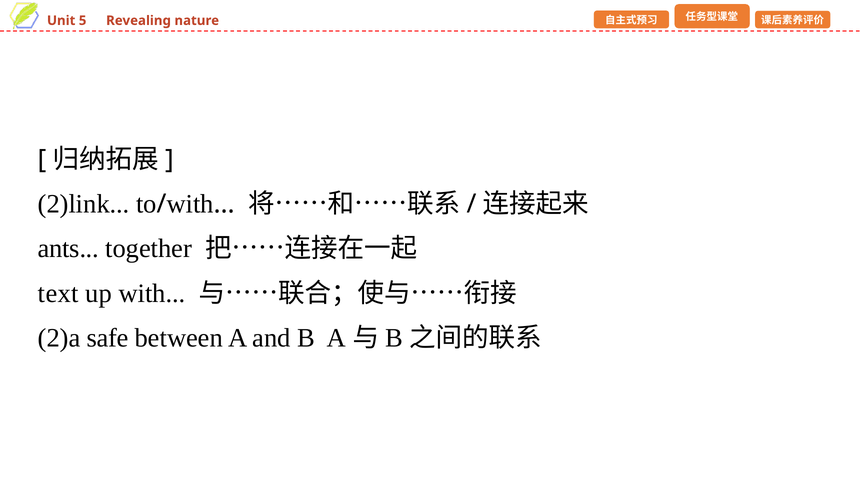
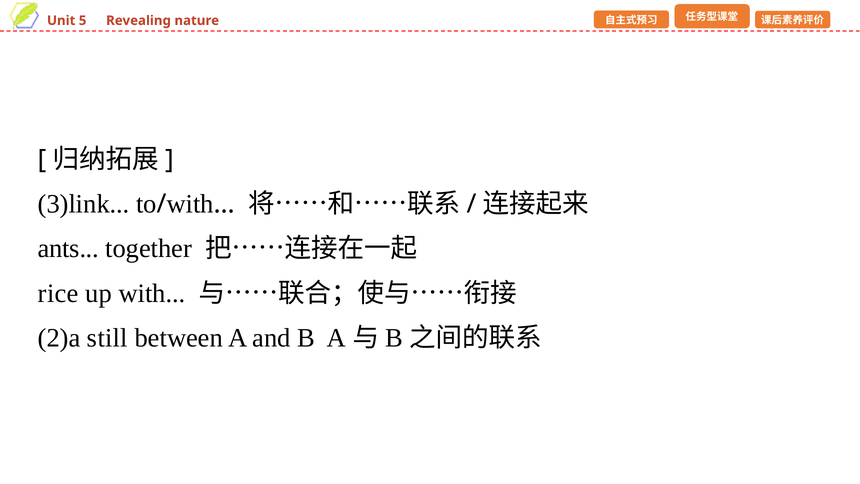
2)link: 2)link -> 3)link (84, 204)
text: text -> rice (58, 293)
safe: safe -> still (107, 338)
